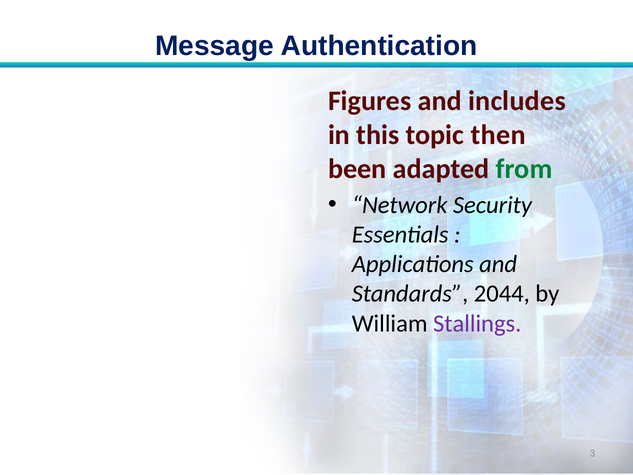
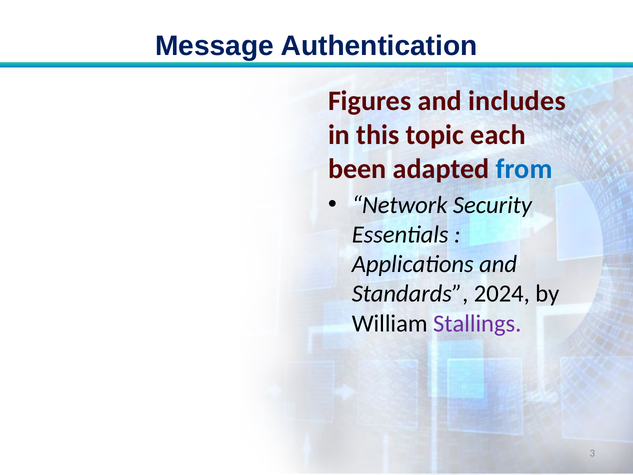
then: then -> each (498, 135)
from colour: green -> blue (524, 169)
2044: 2044 -> 2024 (502, 294)
